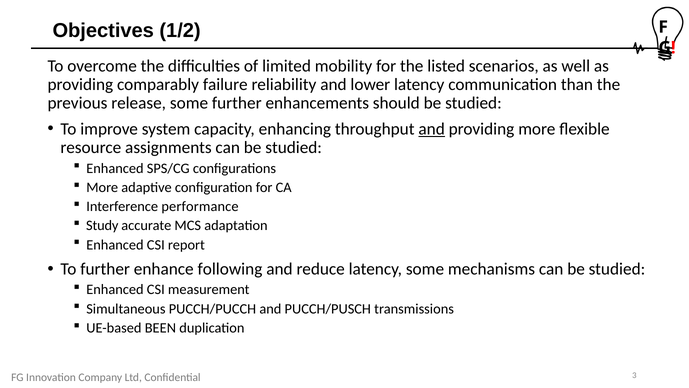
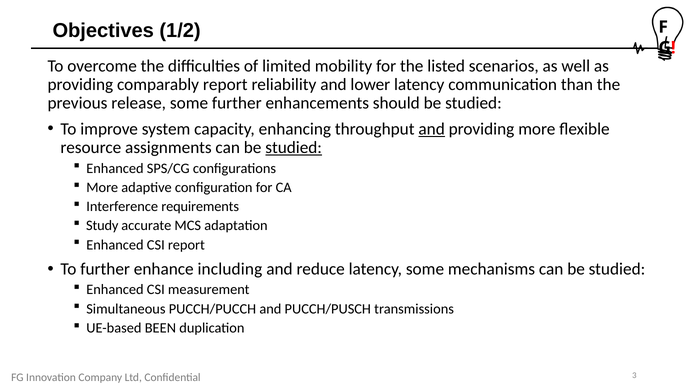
comparably failure: failure -> report (225, 84)
studied underline: none -> present (294, 147)
performance: performance -> requirements (200, 206)
following: following -> including (230, 269)
